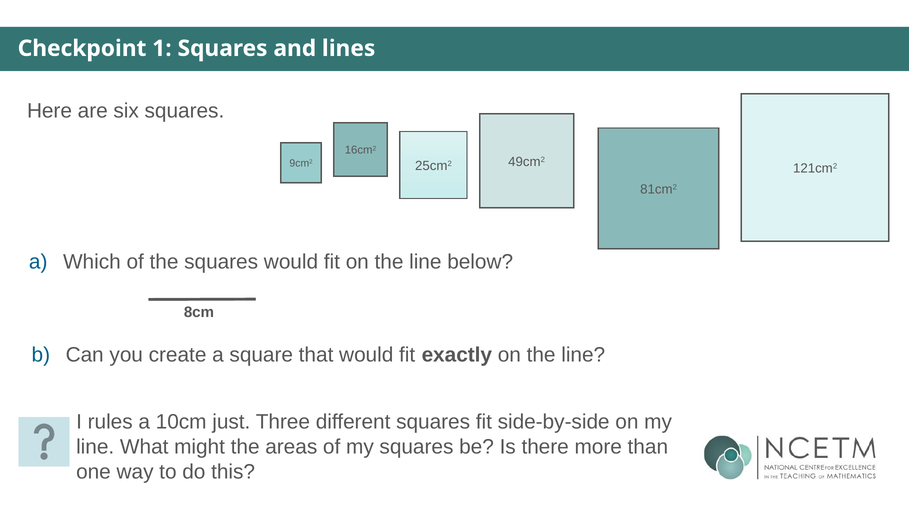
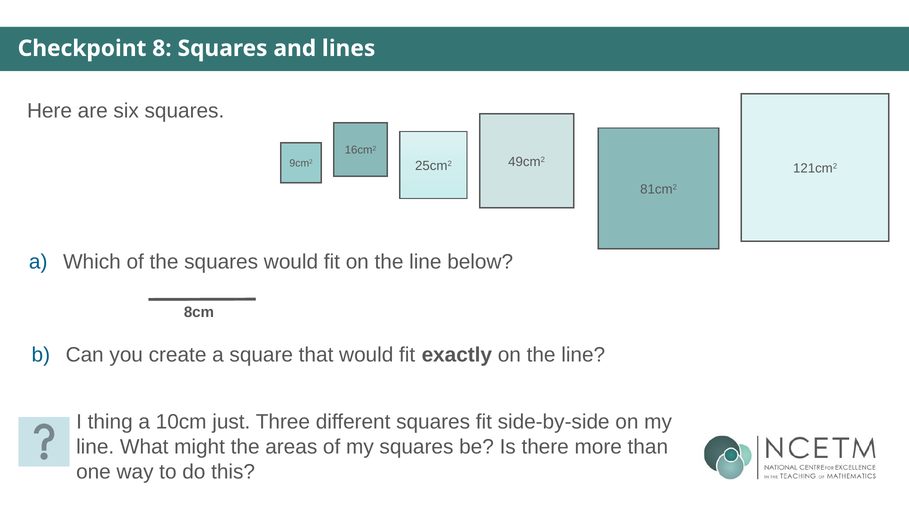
1: 1 -> 8 (162, 48)
rules: rules -> thing (110, 422)
